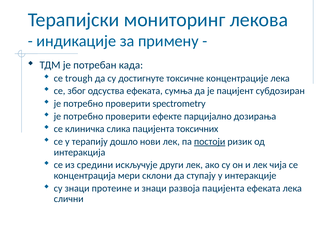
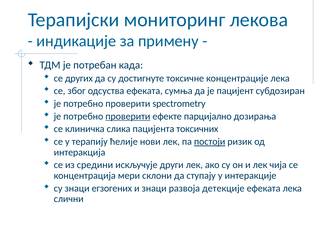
trough: trough -> других (79, 78)
проверити underline: none -> present (128, 116)
дошло: дошло -> ћелије (124, 142)
протеине: протеине -> егзогених (112, 188)
развоја пацијента: пацијента -> детекције (223, 188)
